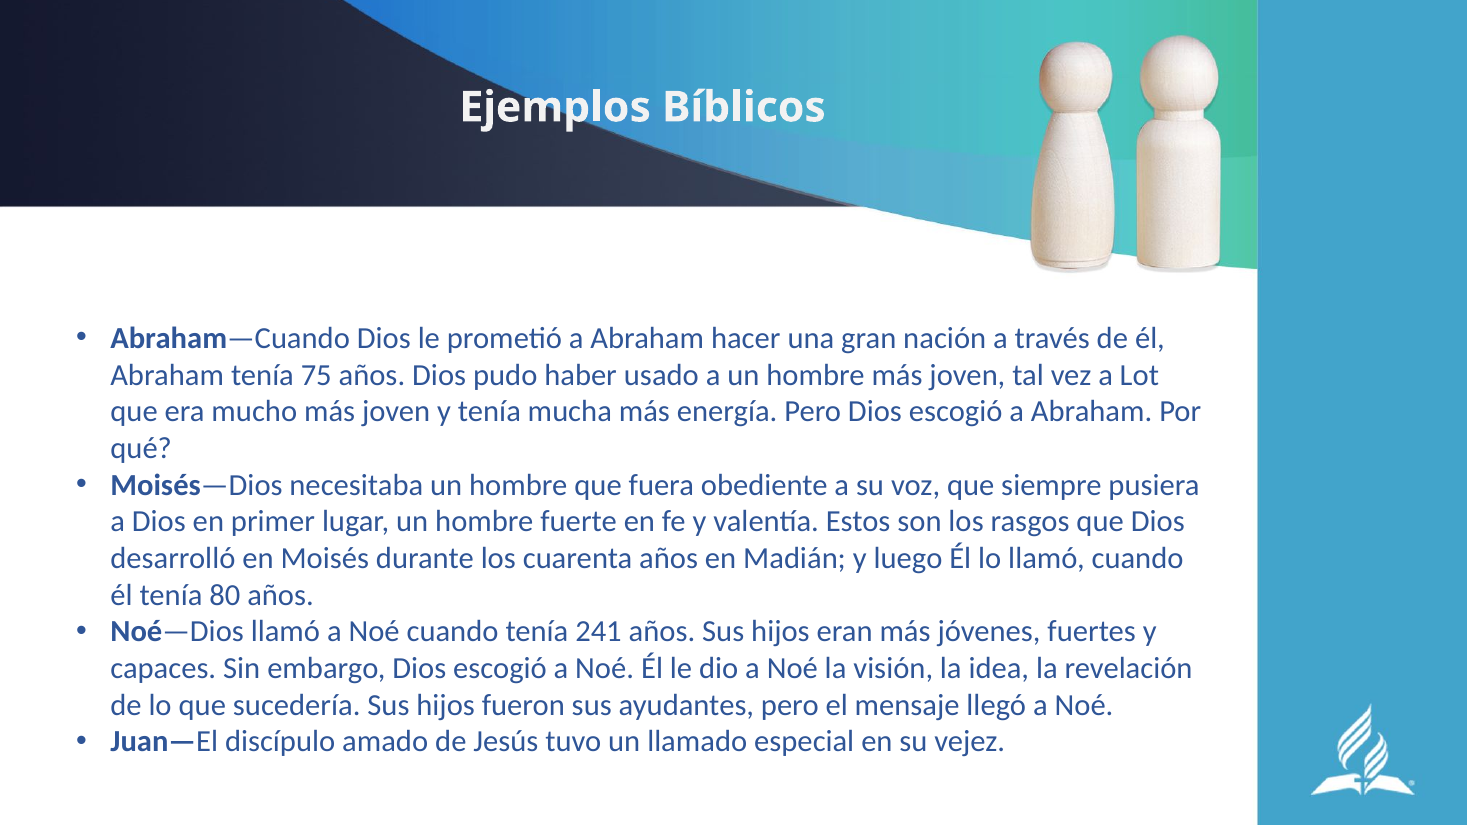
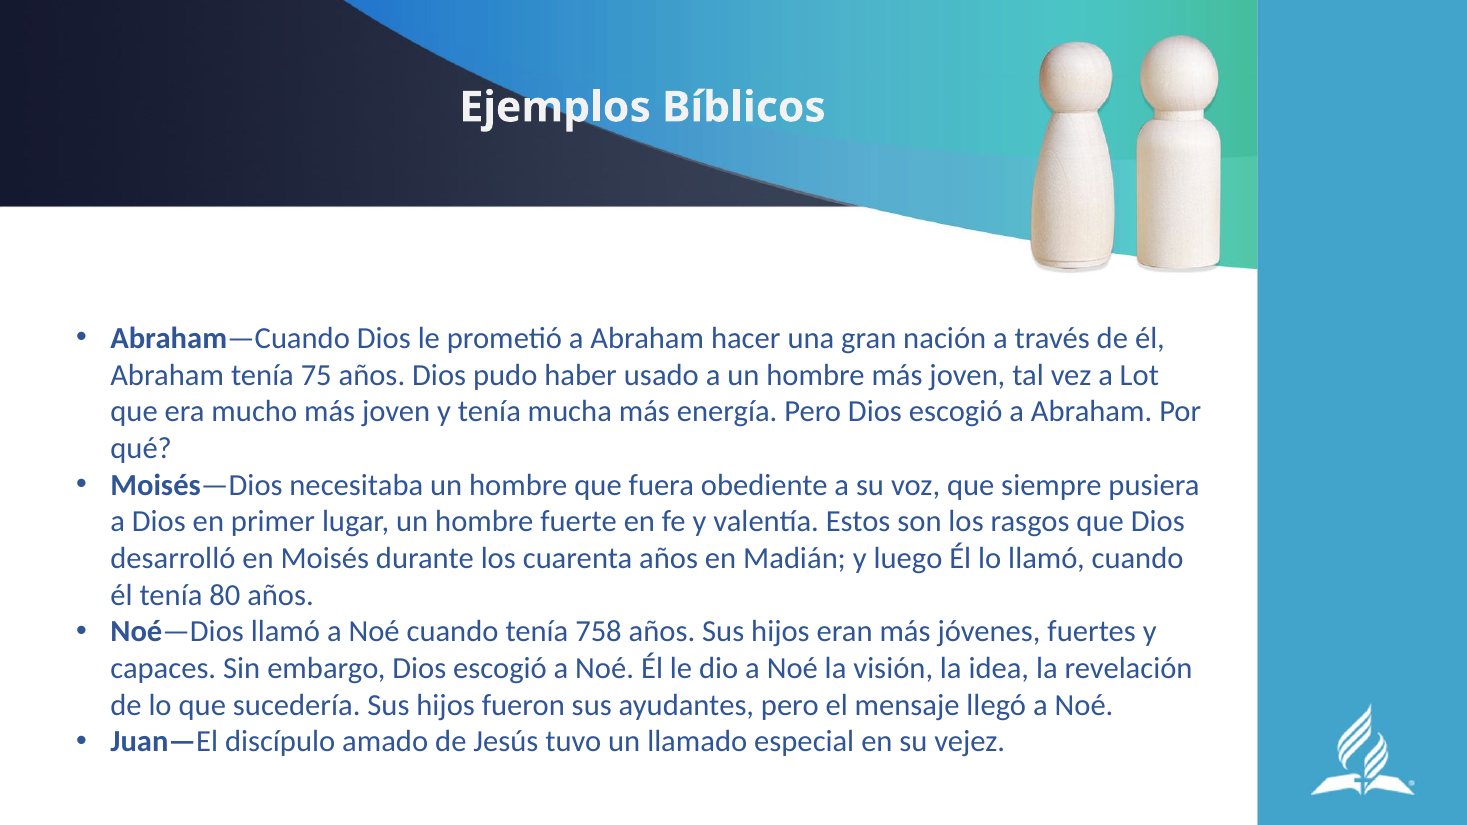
241: 241 -> 758 (599, 632)
